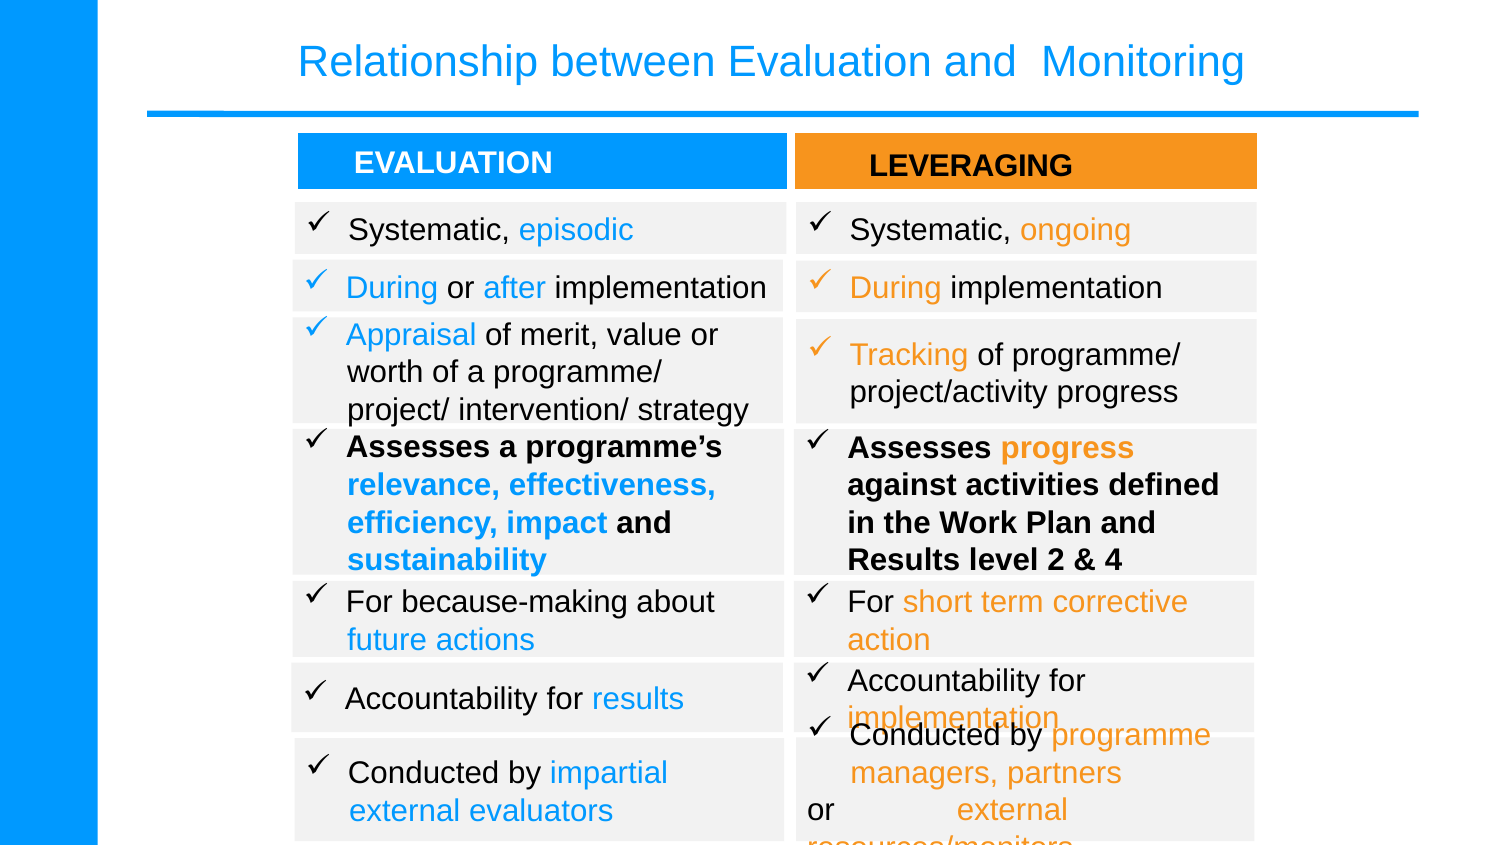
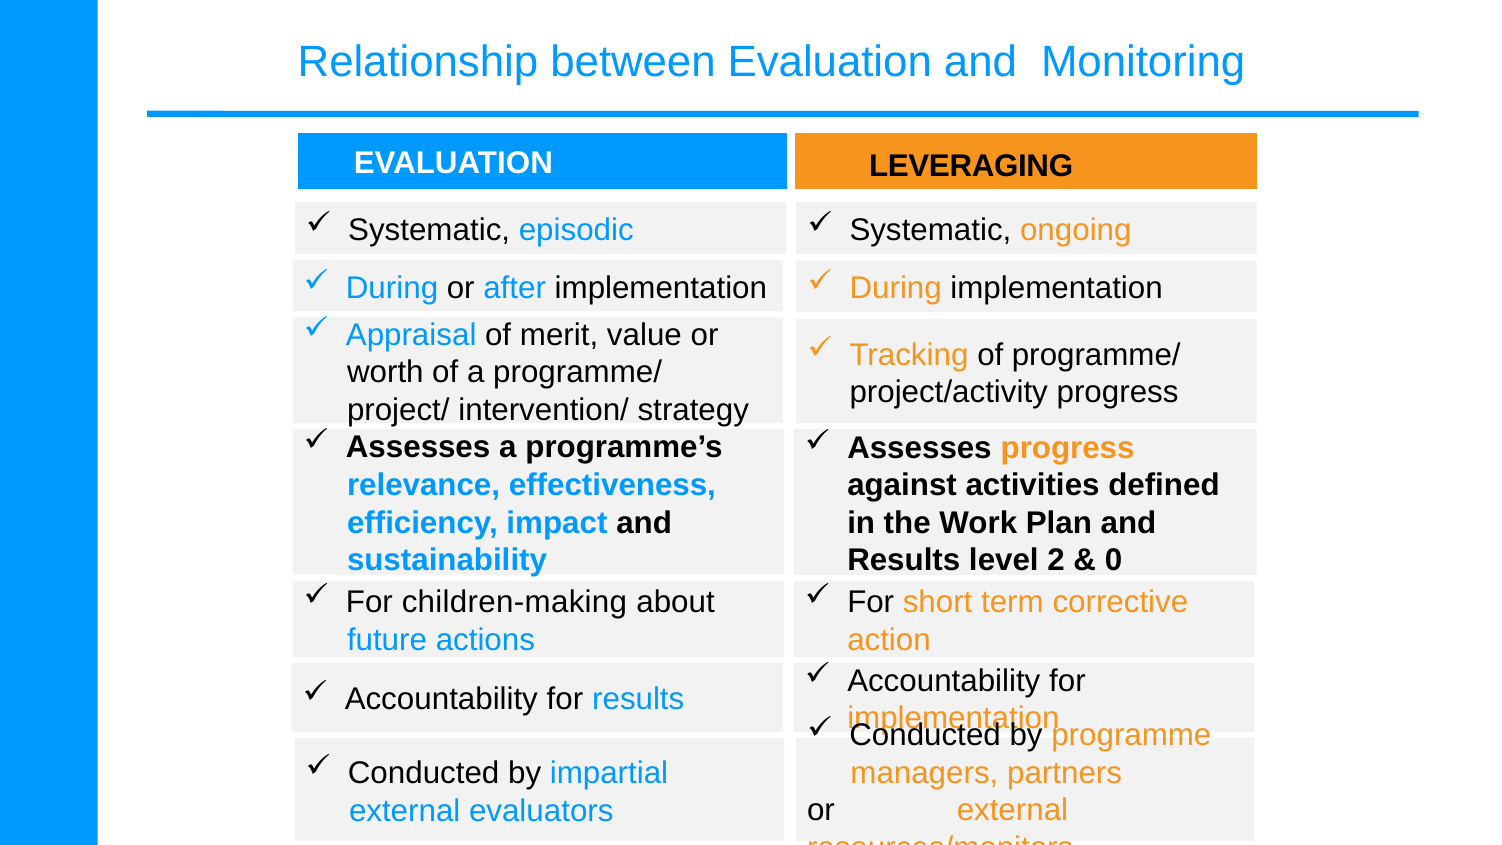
4: 4 -> 0 (1113, 561)
because-making: because-making -> children-making (514, 602)
